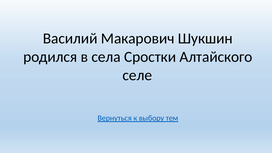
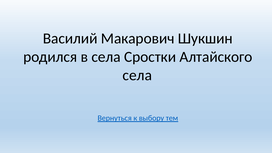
селе: селе -> села (137, 75)
